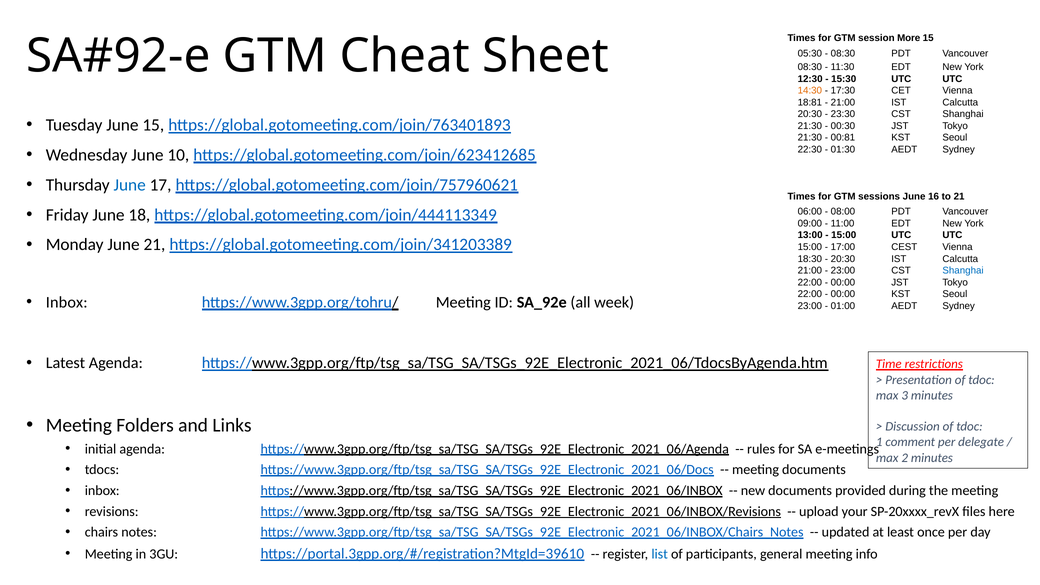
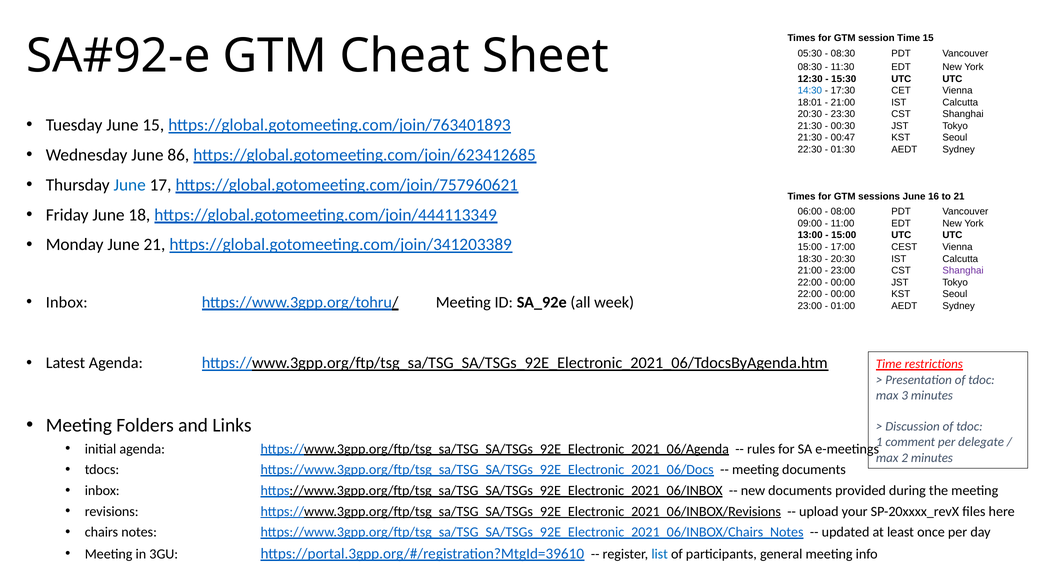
session More: More -> Time (909, 38)
14:30 colour: orange -> blue (810, 91)
18:81: 18:81 -> 18:01 (810, 102)
00:81: 00:81 -> 00:47 (843, 138)
10: 10 -> 86 (178, 155)
Shanghai colour: blue -> purple (963, 271)
